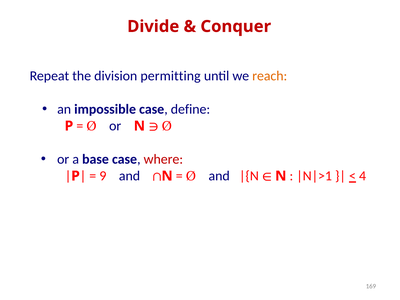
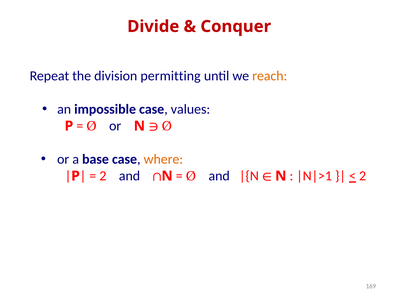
define: define -> values (190, 109)
where colour: red -> orange (163, 159)
9: 9 -> 2 (103, 176)
4: 4 -> 2 (363, 176)
